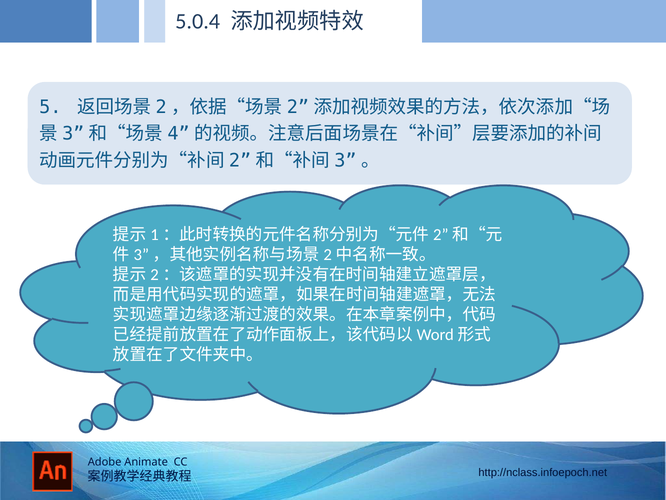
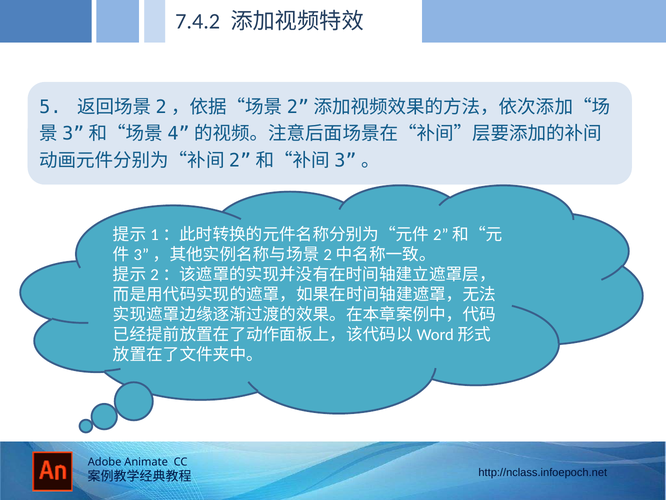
5.0.4: 5.0.4 -> 7.4.2 (198, 21)
